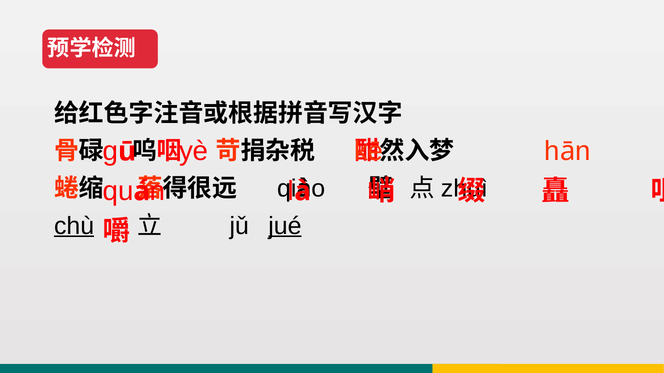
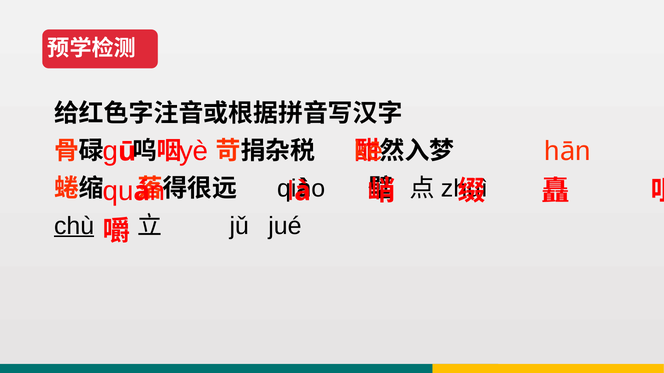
jué underline: present -> none (285, 226)
